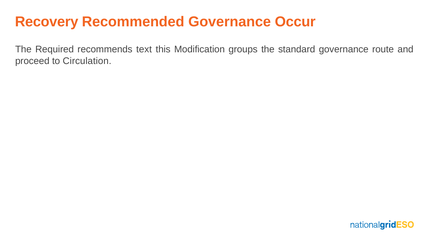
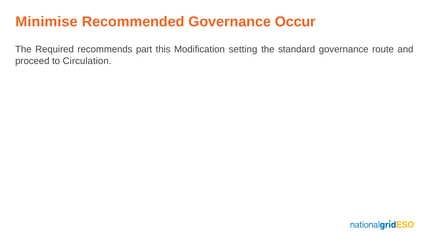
Recovery: Recovery -> Minimise (46, 22)
text: text -> part (144, 49)
groups: groups -> setting (243, 49)
